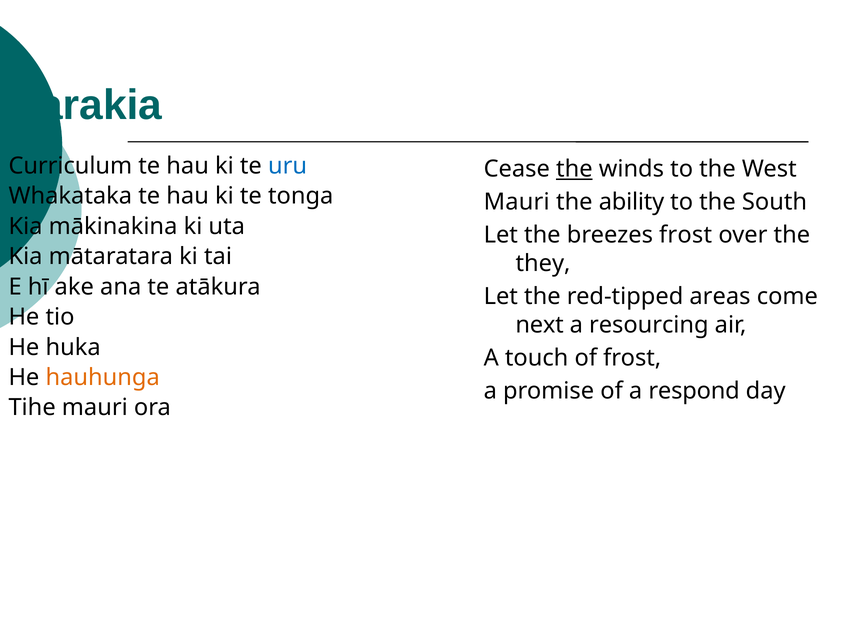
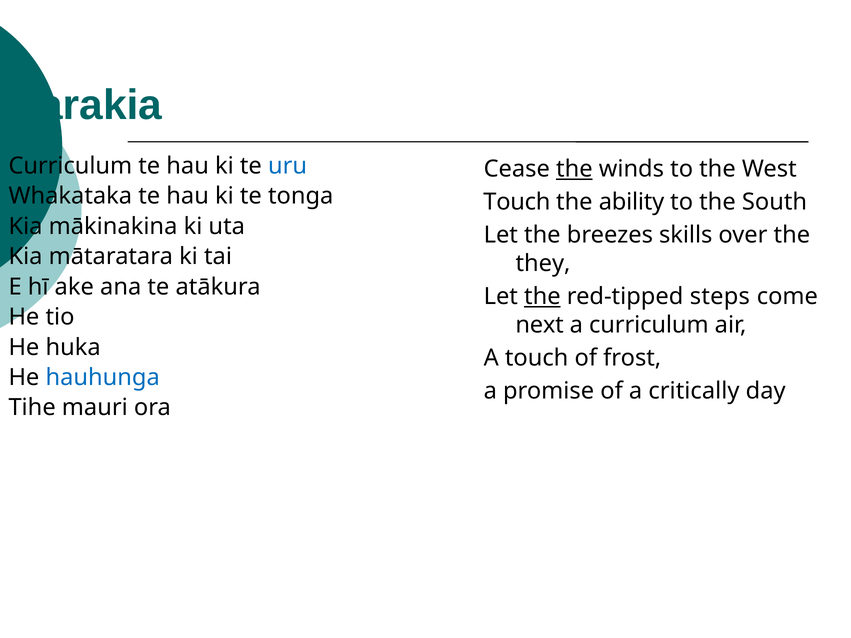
Mauri: Mauri -> Touch (517, 202)
breezes frost: frost -> skills (686, 235)
the underline: none -> present (542, 297)
areas: areas -> steps (720, 297)
a resourcing: resourcing -> curriculum (649, 325)
hauhunga colour: orange -> blue (103, 378)
respond: respond -> critically (694, 391)
